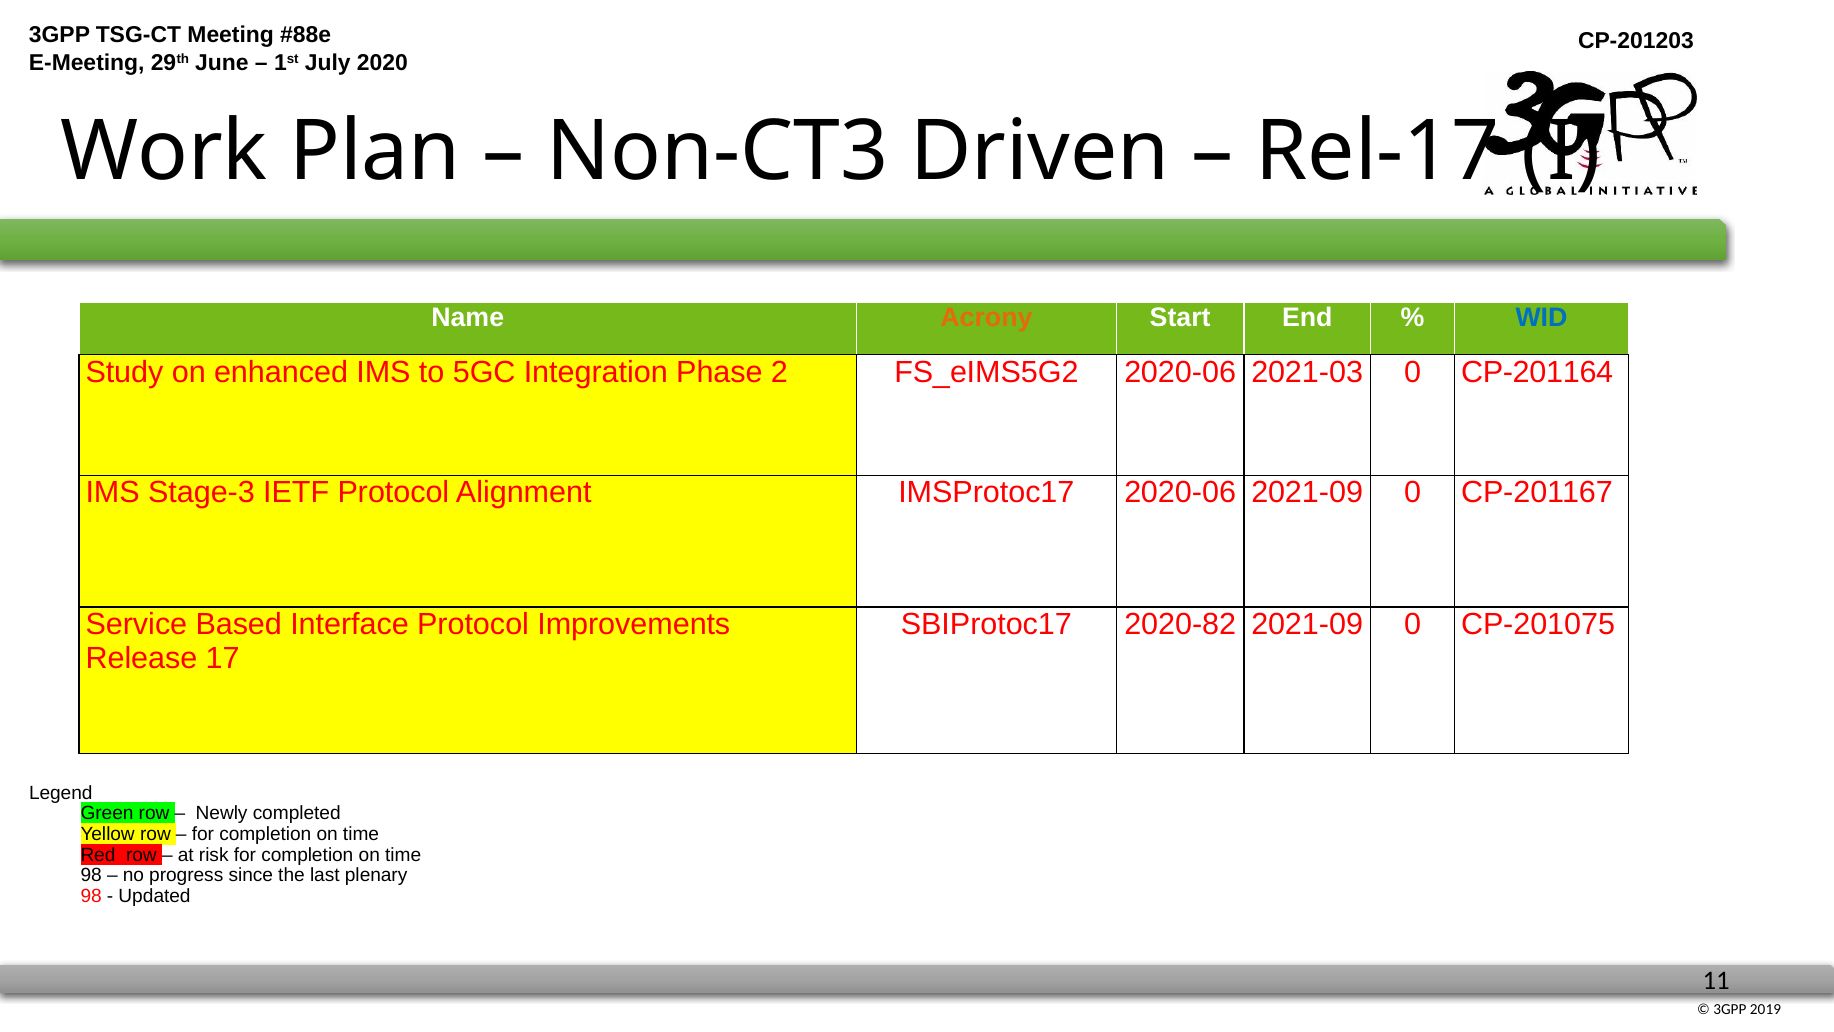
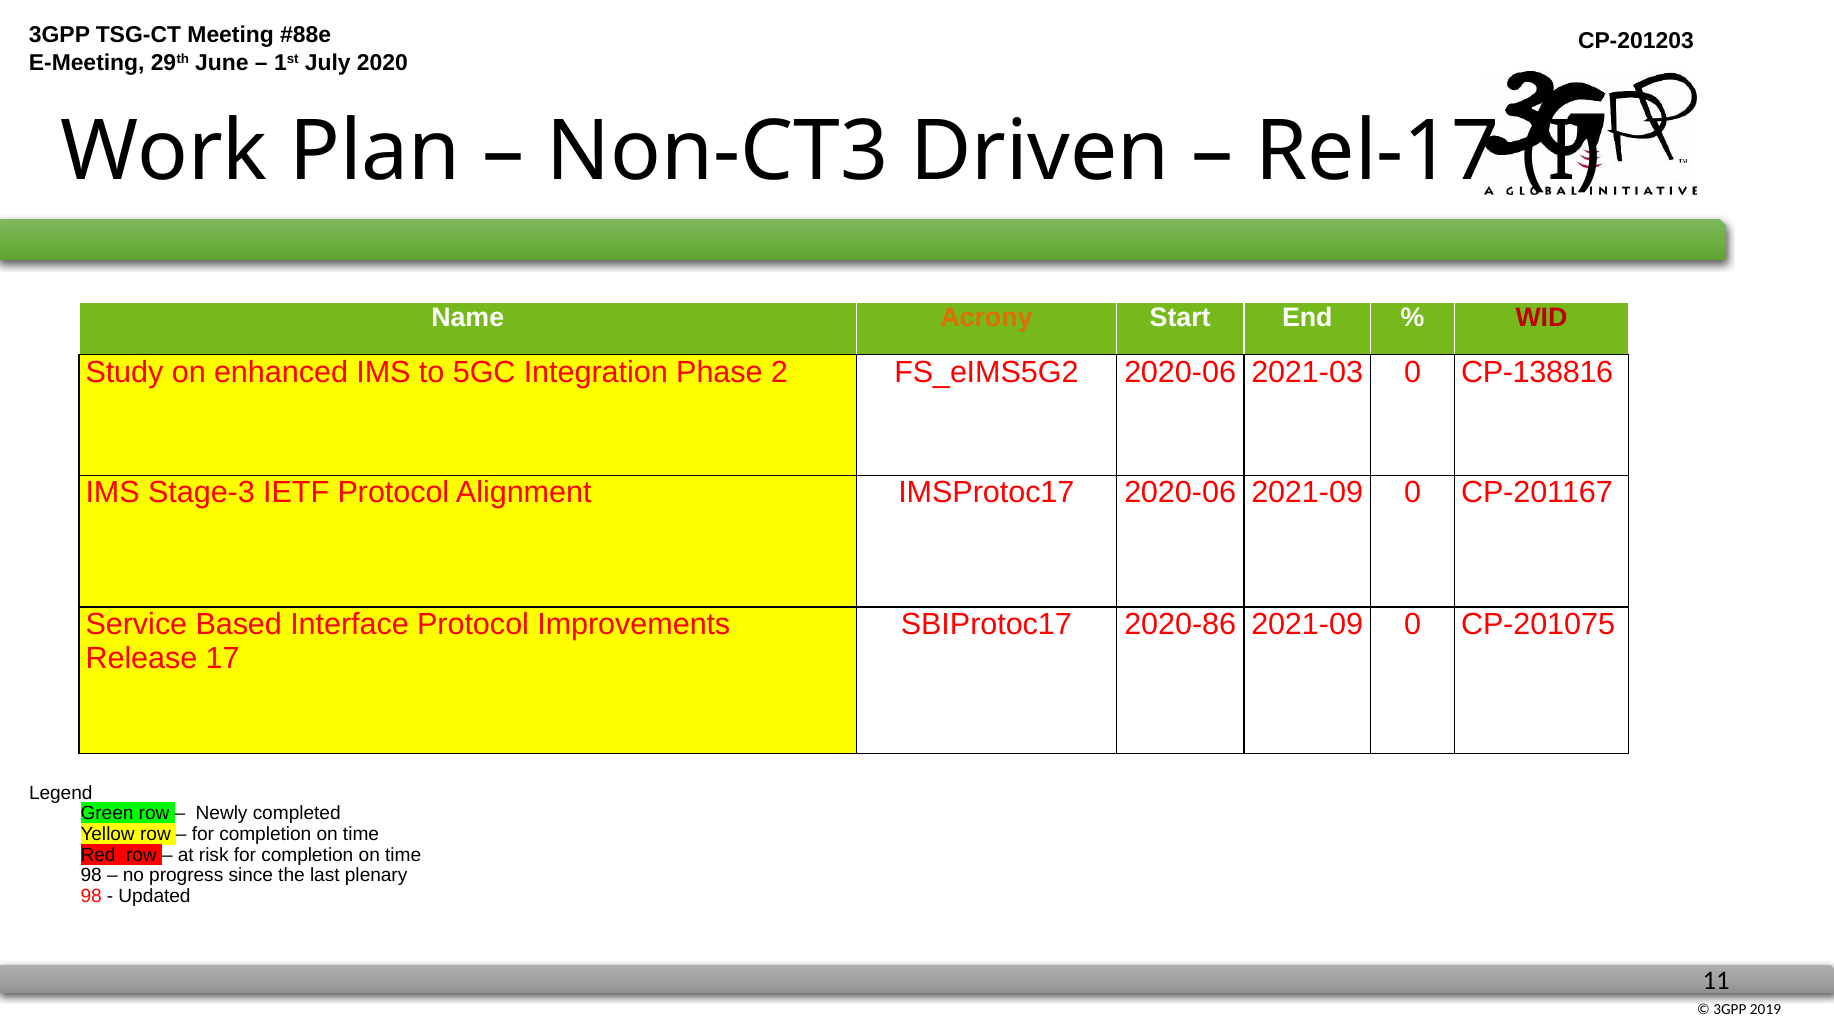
WID colour: blue -> red (1541, 318)
CP-201164: CP-201164 -> CP-138816 (1537, 372)
2020-82: 2020-82 -> 2020-86 (1180, 624)
